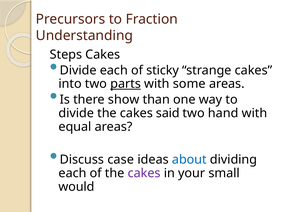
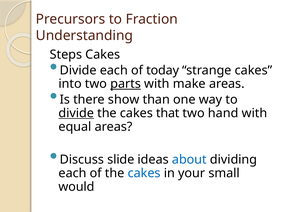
sticky: sticky -> today (163, 70)
some: some -> make (189, 84)
divide underline: none -> present (76, 113)
said: said -> that (168, 113)
case: case -> slide (121, 160)
cakes colour: purple -> blue (144, 173)
